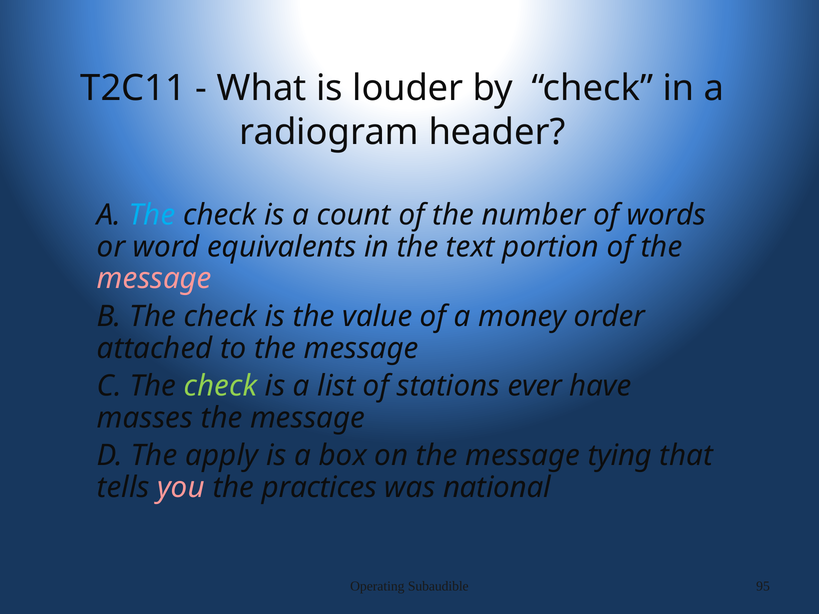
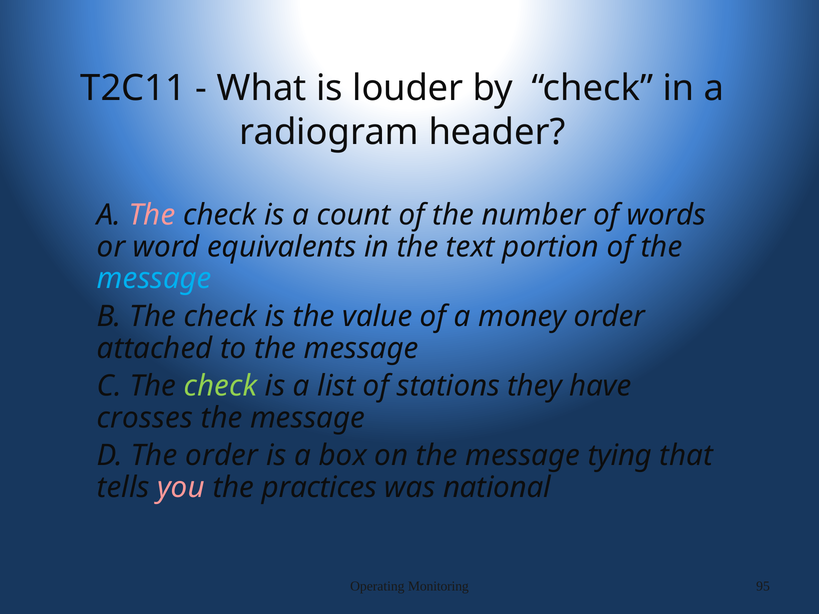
The colour: light blue -> pink (152, 215)
message colour: pink -> light blue (154, 279)
ever: ever -> they (535, 386)
masses: masses -> crosses (145, 418)
The apply: apply -> order (222, 456)
Subaudible: Subaudible -> Monitoring (438, 587)
